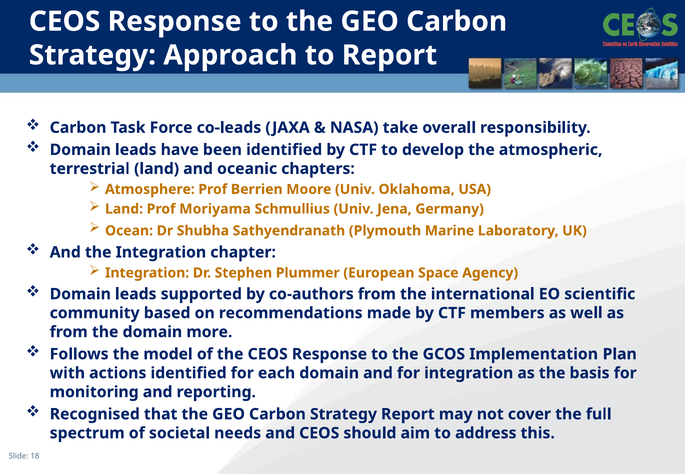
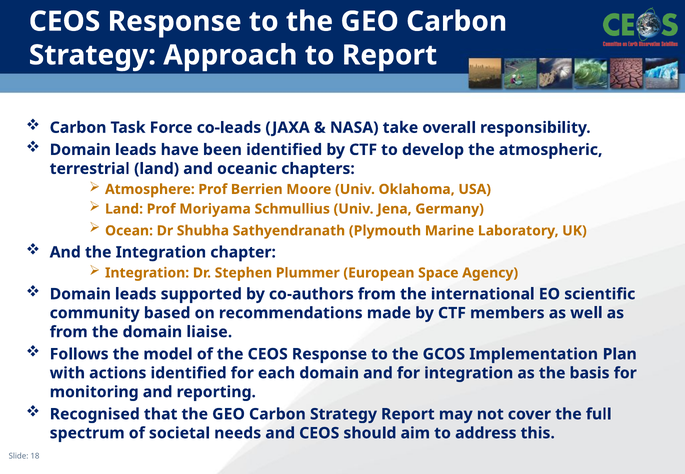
more: more -> liaise (209, 332)
